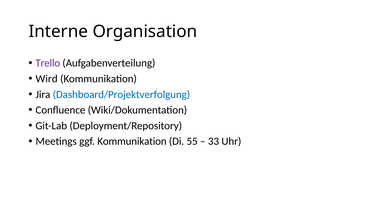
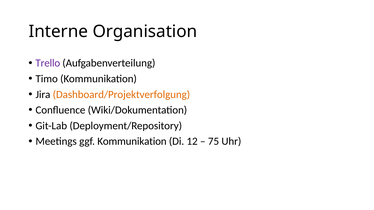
Wird: Wird -> Timo (47, 79)
Dashboard/Projektverfolgung colour: blue -> orange (121, 95)
55: 55 -> 12 (192, 142)
33: 33 -> 75 (214, 142)
